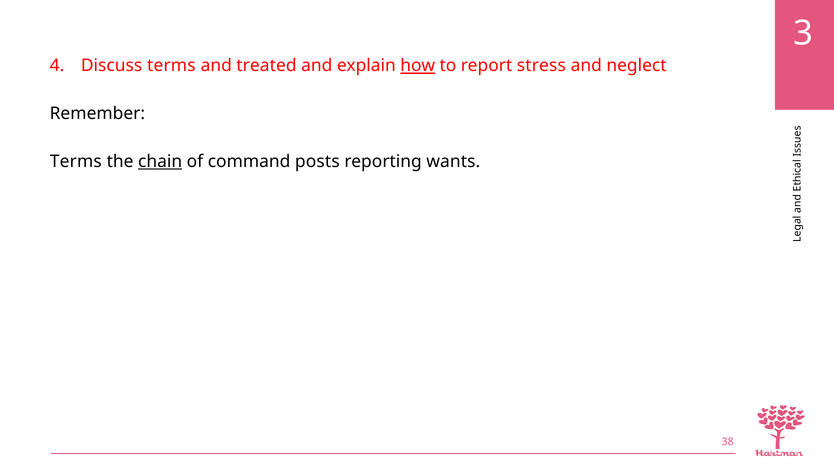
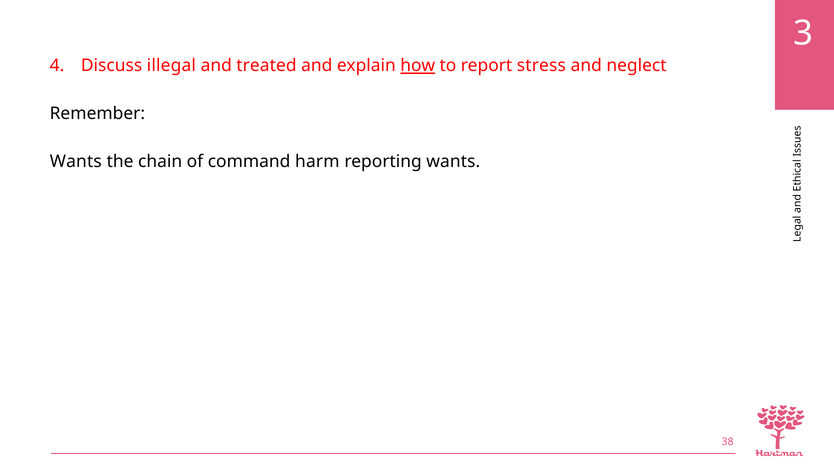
Discuss terms: terms -> illegal (171, 66)
Terms: Terms -> Wants (76, 162)
chain underline: present -> none (160, 162)
posts: posts -> harm (317, 162)
